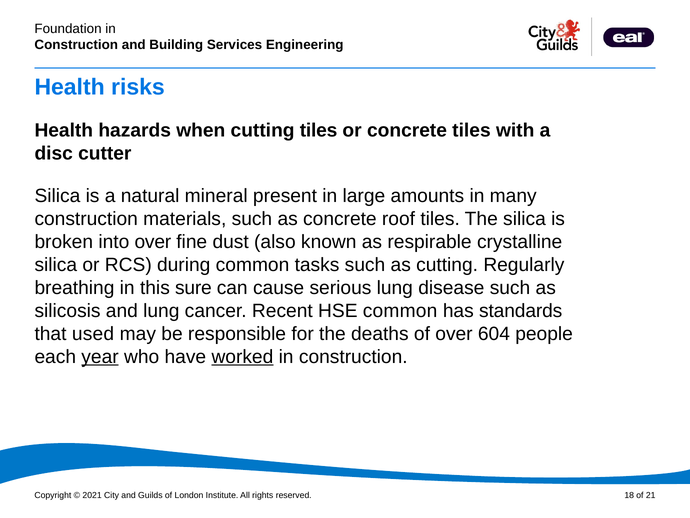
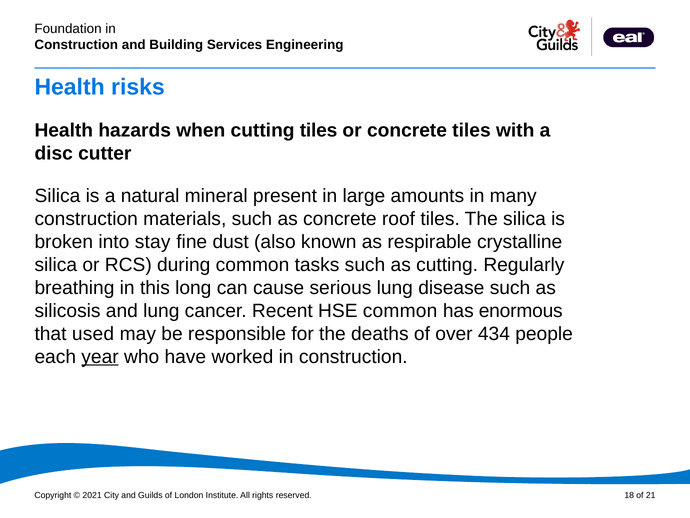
into over: over -> stay (153, 242)
sure: sure -> long (193, 288)
standards: standards -> enormous (521, 311)
604: 604 -> 434 (494, 334)
worked underline: present -> none (242, 357)
